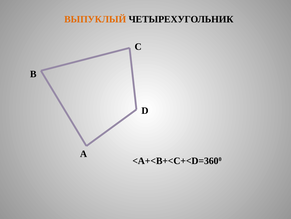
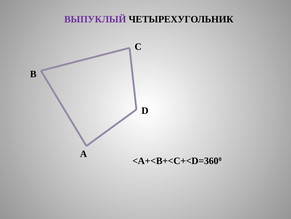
ВЫПУКЛЫЙ colour: orange -> purple (95, 19)
